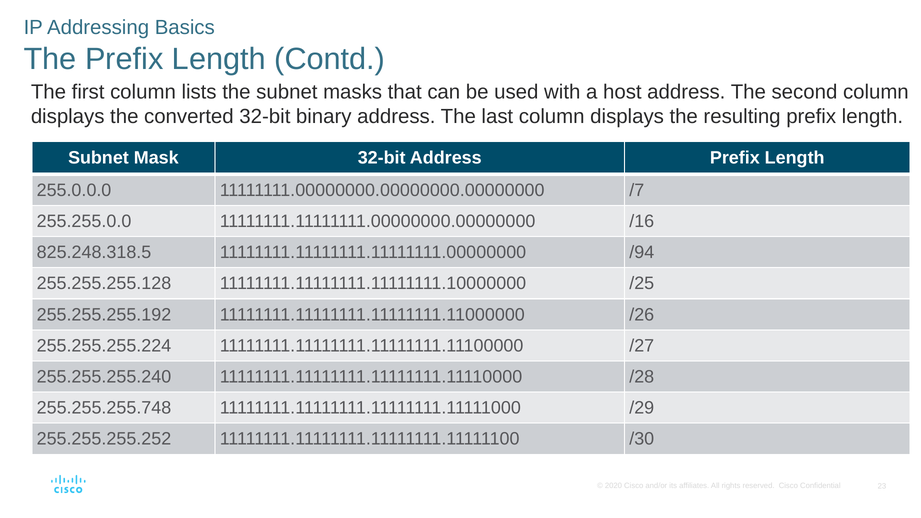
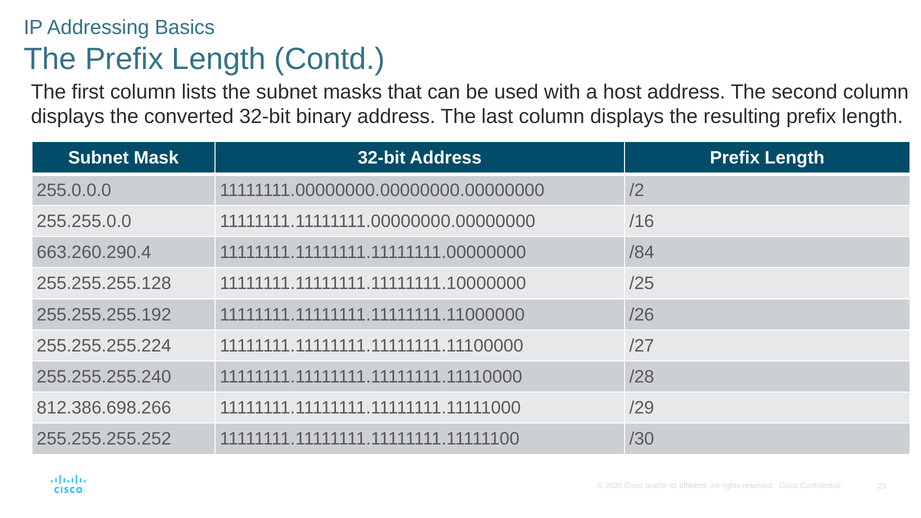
/7: /7 -> /2 (637, 190)
825.248.318.5: 825.248.318.5 -> 663.260.290.4 (94, 252)
/94: /94 -> /84 (642, 252)
255.255.255.748: 255.255.255.748 -> 812.386.698.266 (104, 408)
